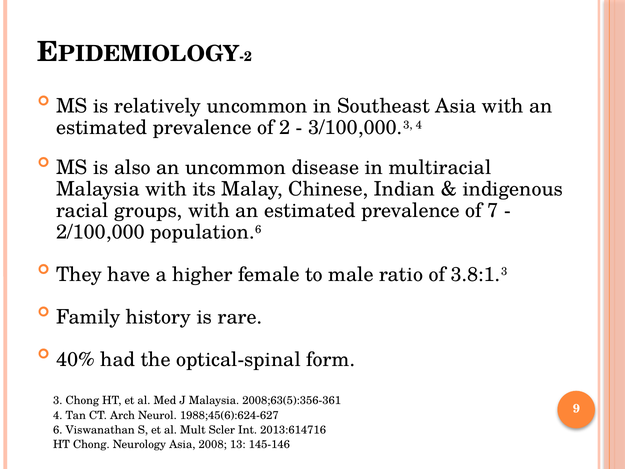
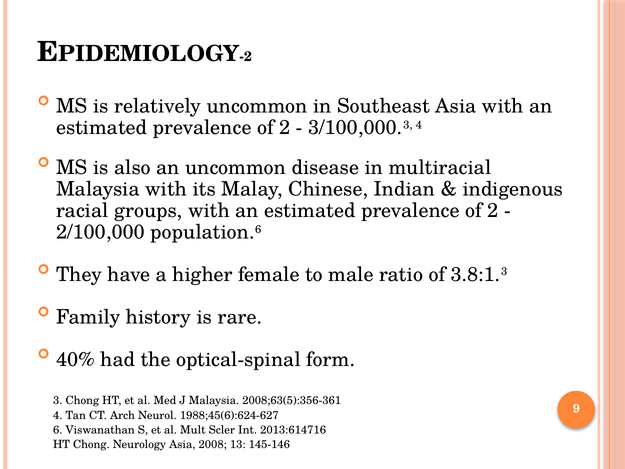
7: 7 -> 2 (493, 211)
